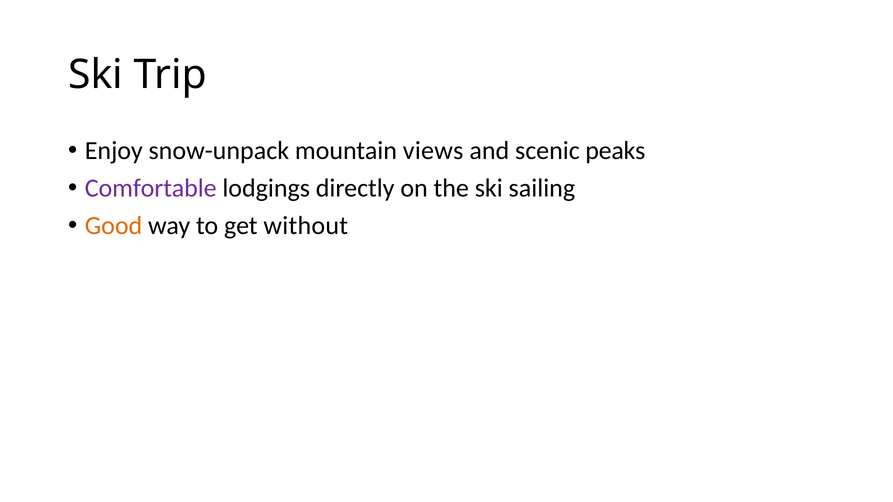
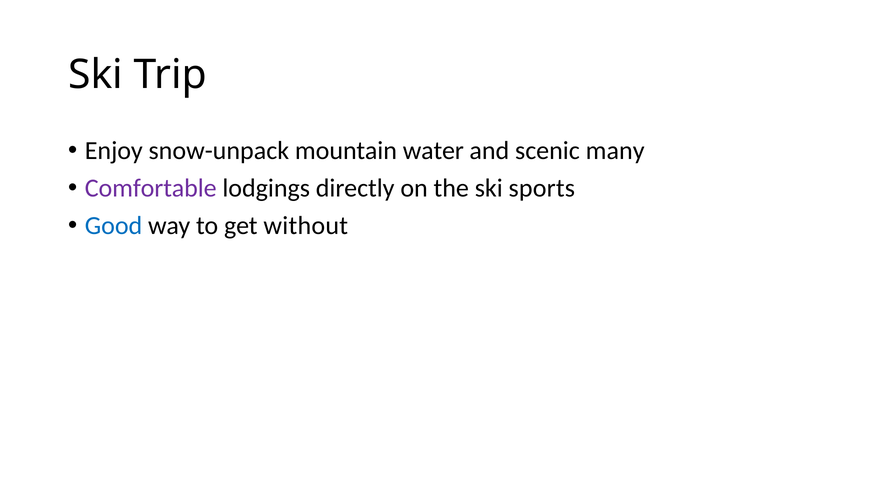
views: views -> water (433, 151)
peaks: peaks -> many (615, 151)
sailing: sailing -> sports (542, 188)
Good colour: orange -> blue (114, 226)
